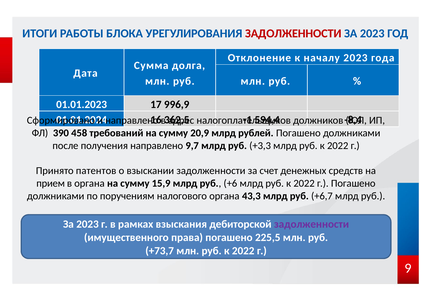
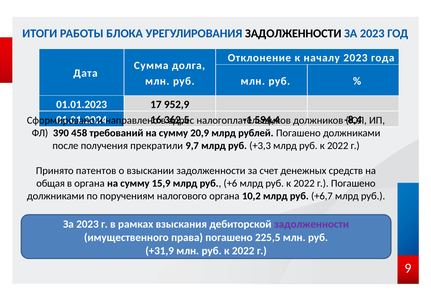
ЗАДОЛЖЕННОСТИ colour: red -> black (293, 33)
996,9: 996,9 -> 952,9 (177, 105)
получения направлено: направлено -> прекратили (157, 146)
прием: прием -> общая (51, 184)
43,3: 43,3 -> 10,2 (251, 196)
+73,7: +73,7 -> +31,9 (160, 251)
